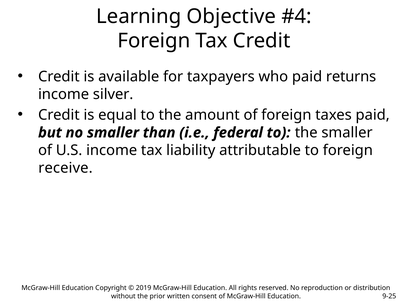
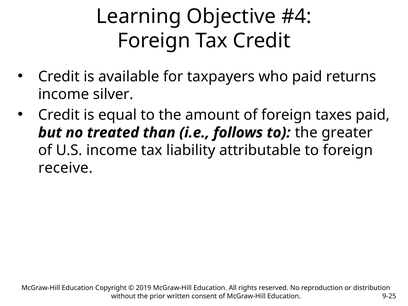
no smaller: smaller -> treated (113, 133)
federal: federal -> follows (238, 133)
the smaller: smaller -> greater (347, 133)
